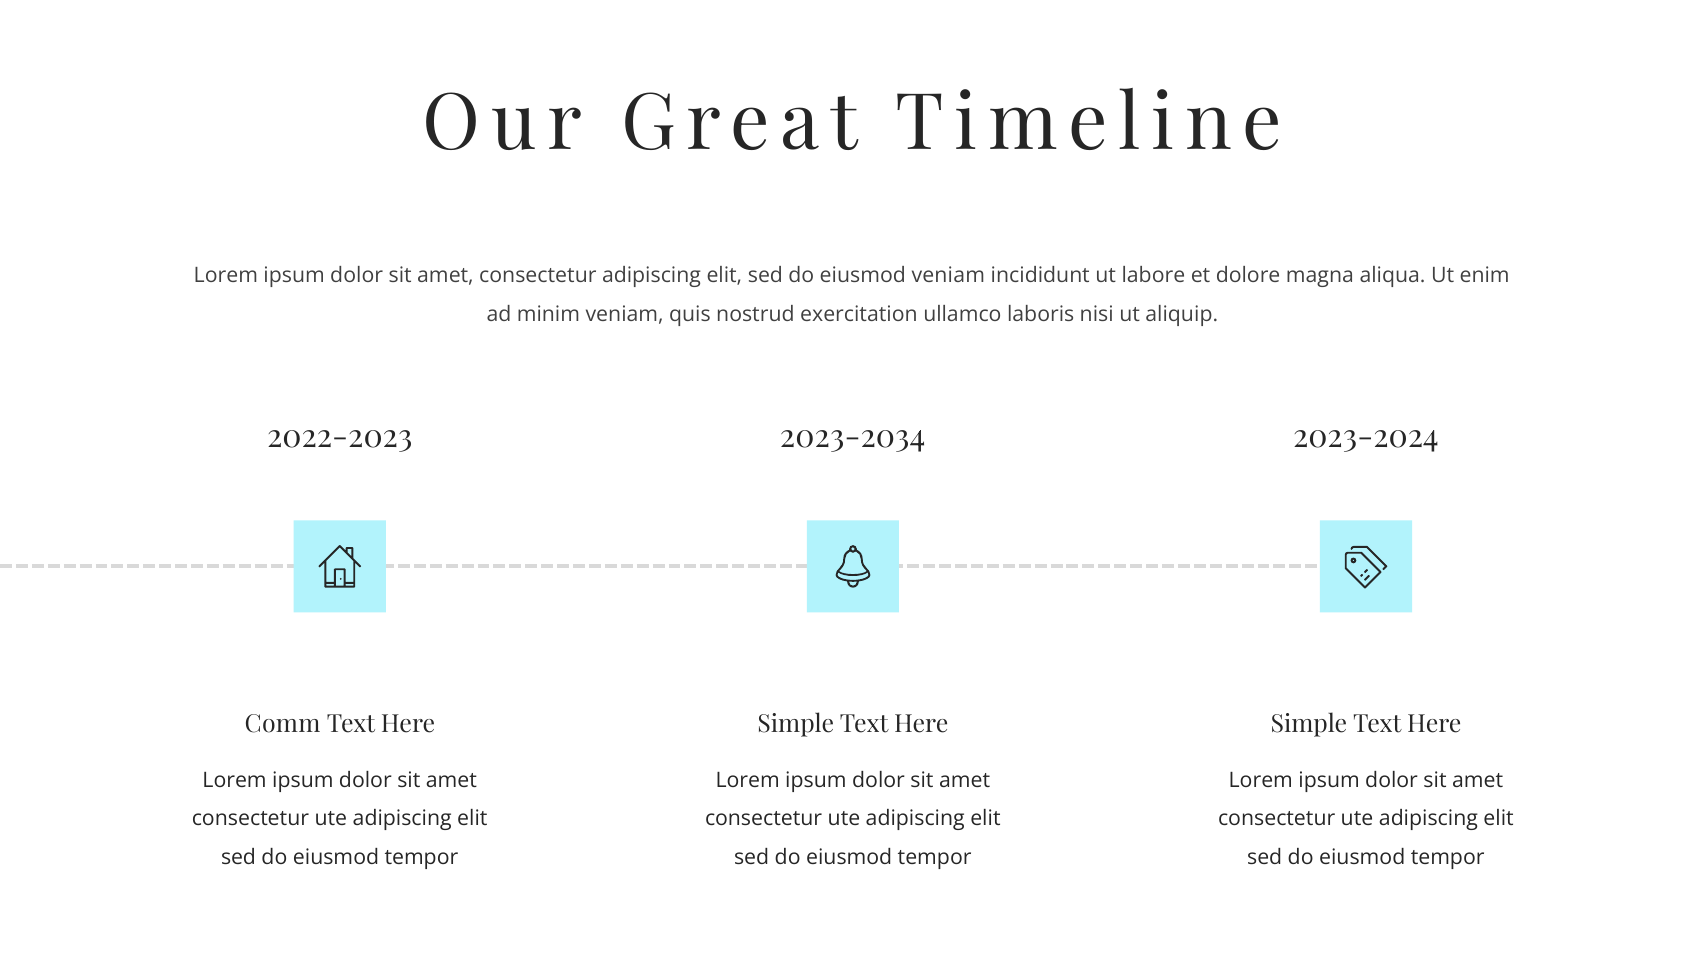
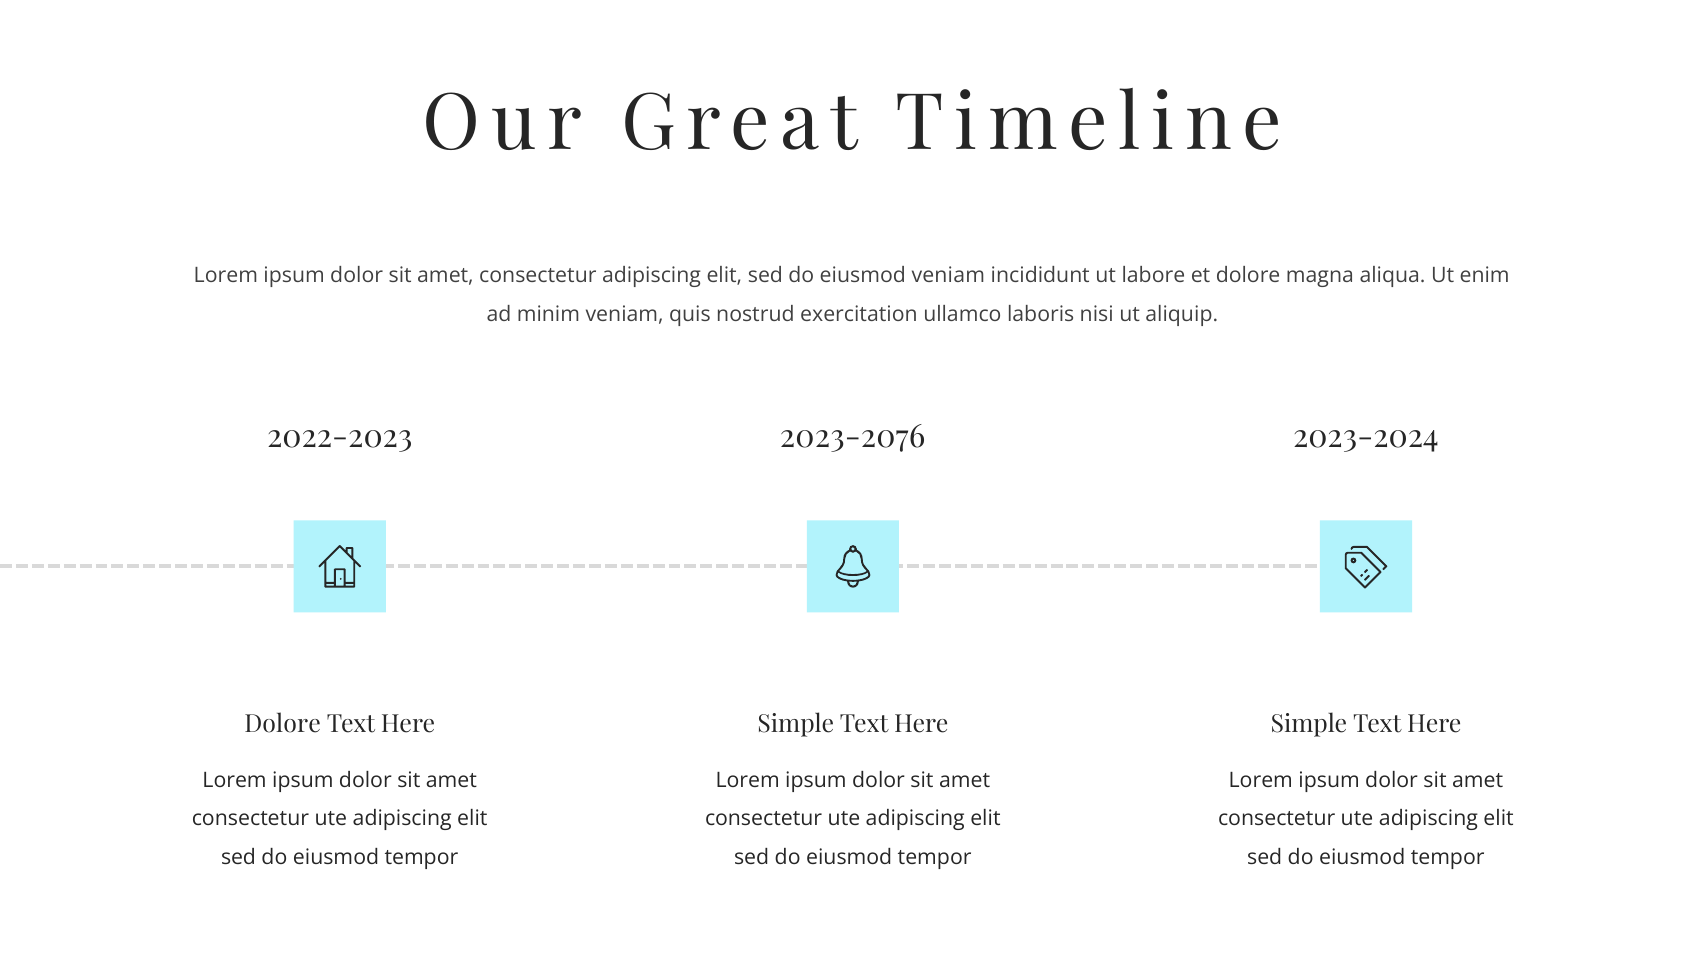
2023-2034: 2023-2034 -> 2023-2076 (853, 437)
Comm: Comm -> Dolore (283, 724)
